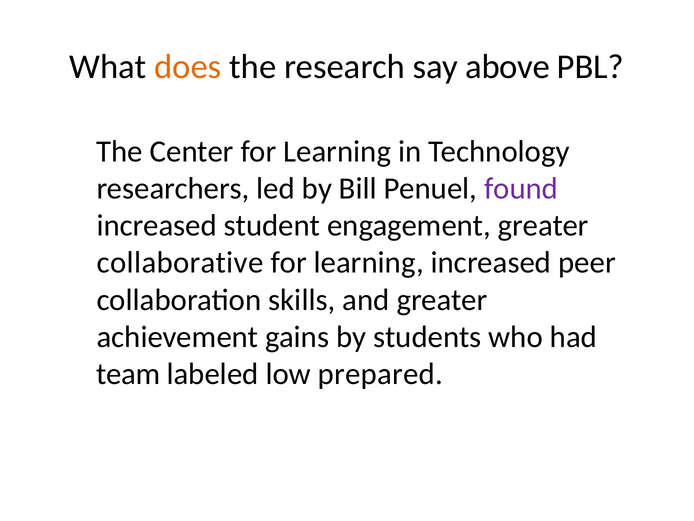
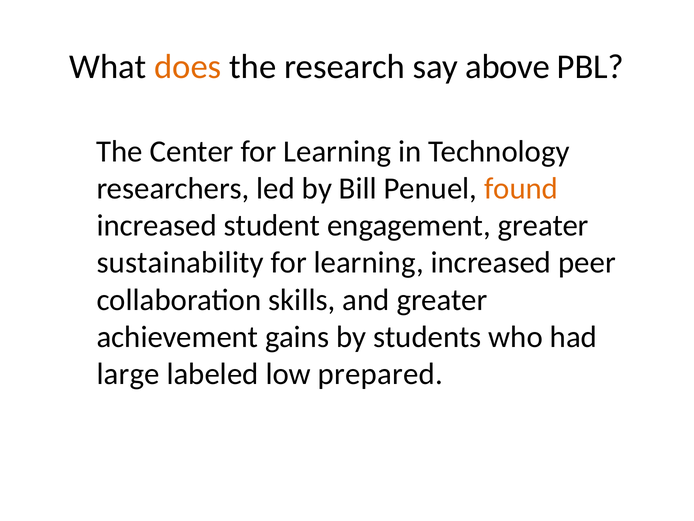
found colour: purple -> orange (521, 188)
collaborative: collaborative -> sustainability (180, 263)
team: team -> large (128, 374)
